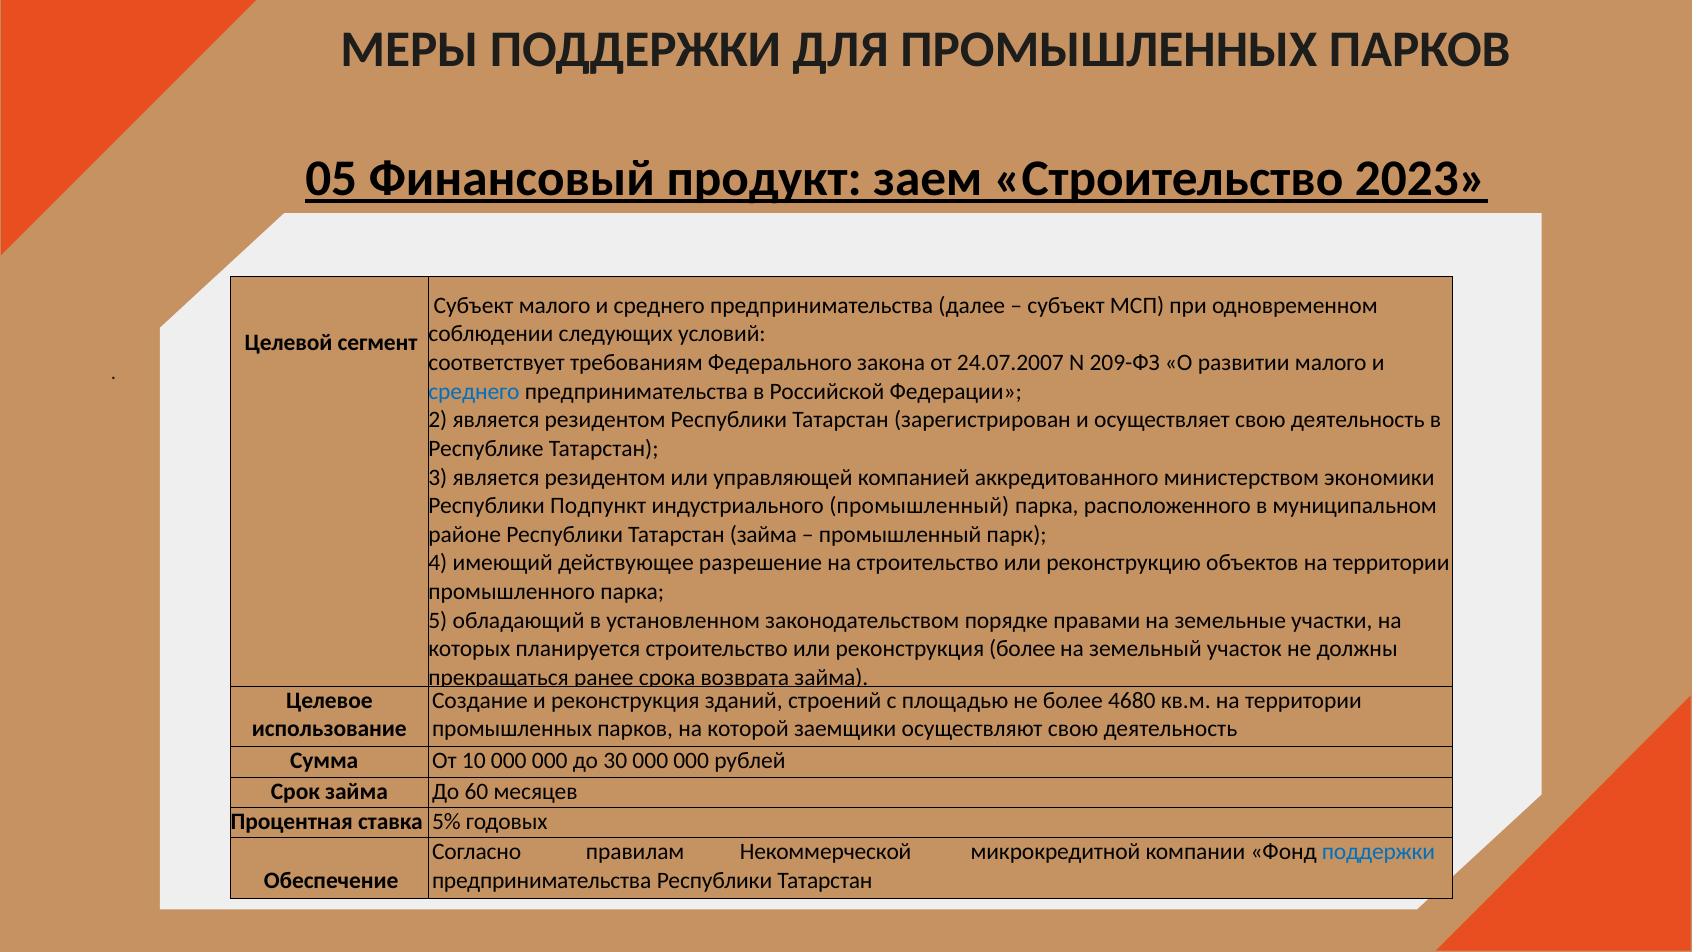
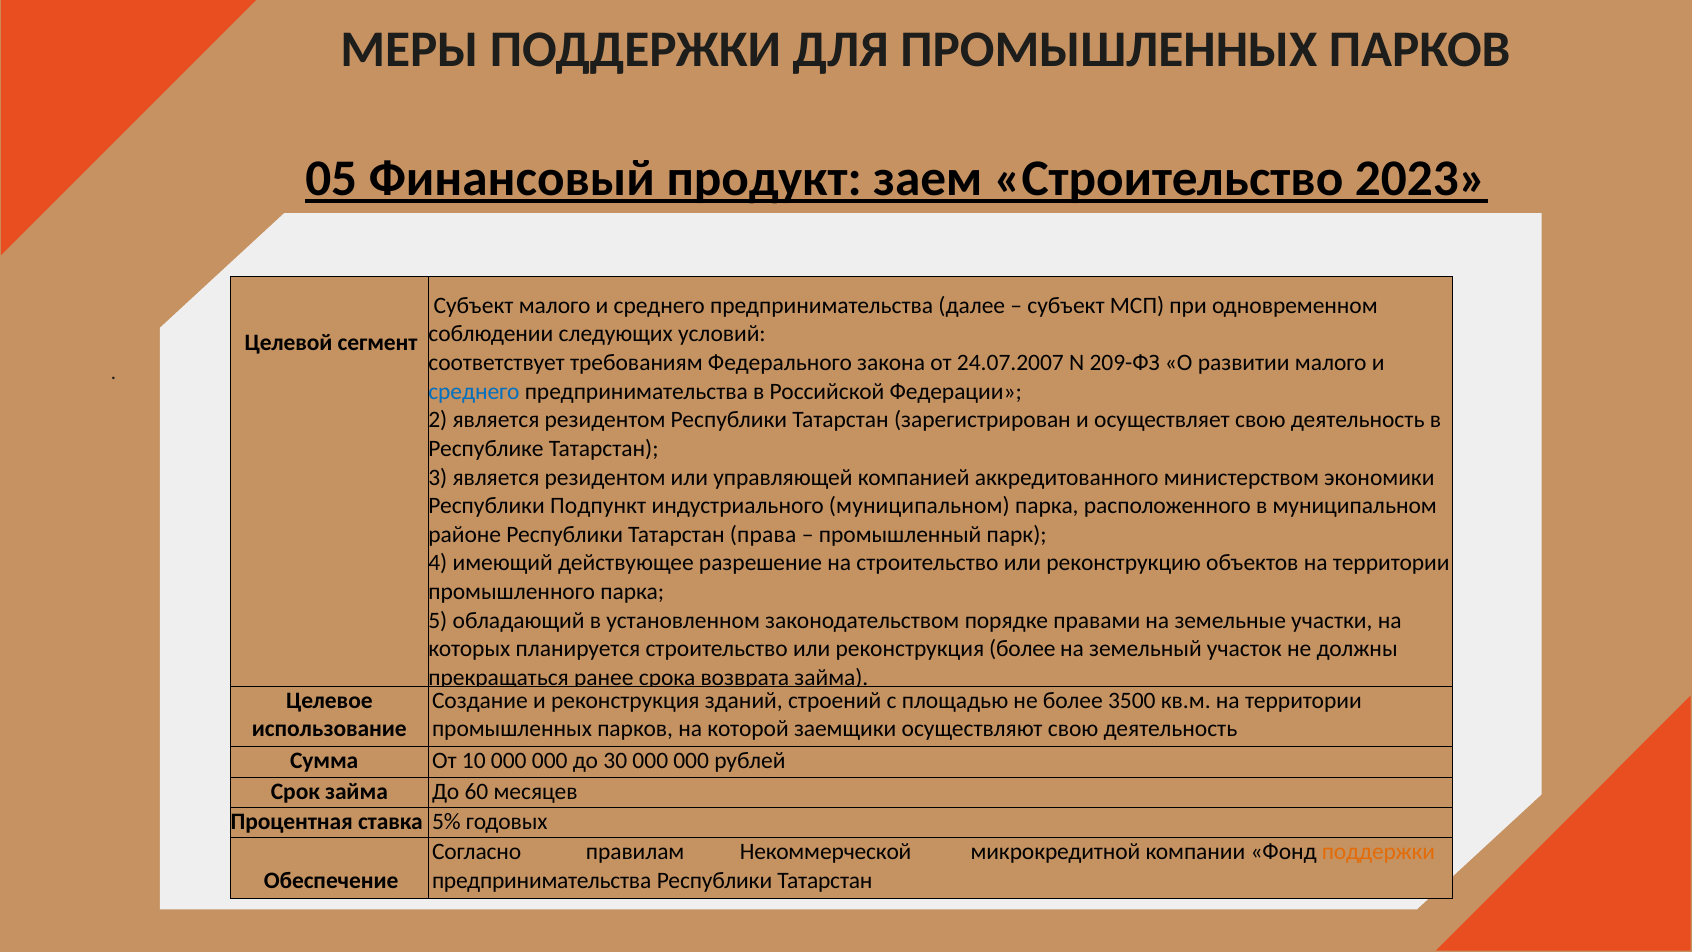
индустриального промышленный: промышленный -> муниципальном (919, 506)
Татарстан займа: займа -> права (763, 534)
4680: 4680 -> 3500 (1132, 700)
поддержки colour: blue -> orange (1378, 852)
